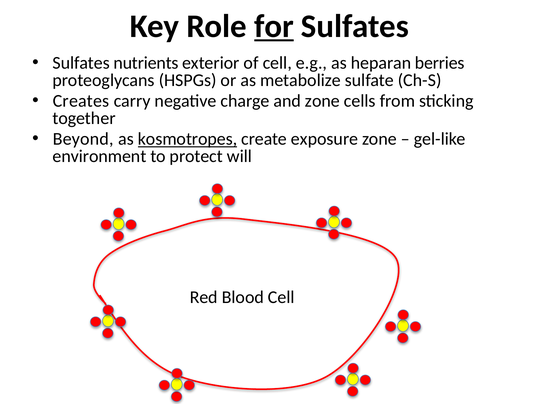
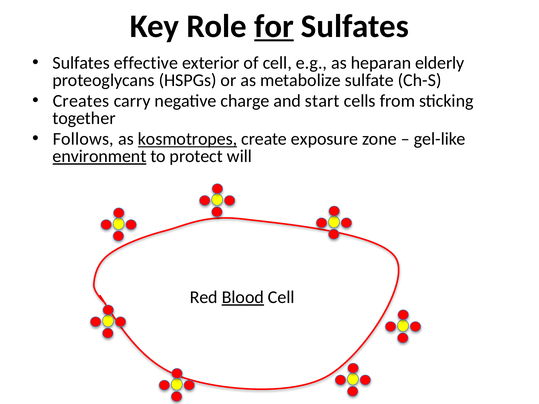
nutrients: nutrients -> effective (146, 63)
berries: berries -> elderly (440, 63)
and zone: zone -> start (322, 101)
Beyond: Beyond -> Follows (83, 139)
environment underline: none -> present (99, 156)
Blood underline: none -> present (243, 297)
